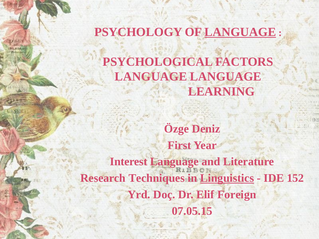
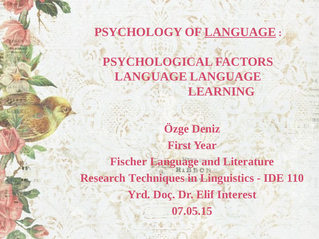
Interest: Interest -> Fischer (129, 162)
Linguistics underline: present -> none (227, 178)
152: 152 -> 110 (295, 178)
Foreign: Foreign -> Interest (237, 195)
